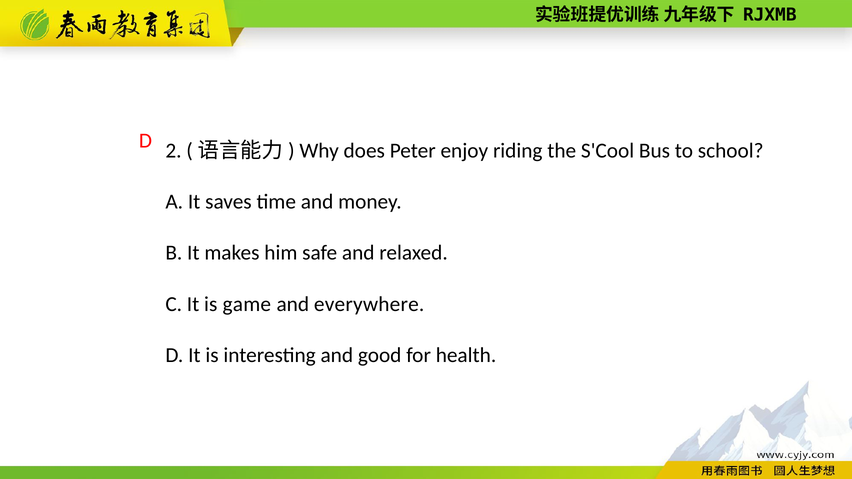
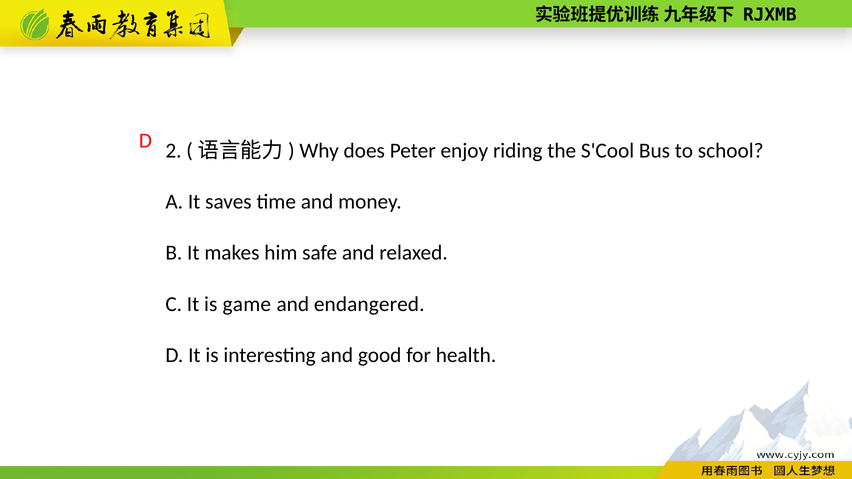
everywhere: everywhere -> endangered (369, 304)
